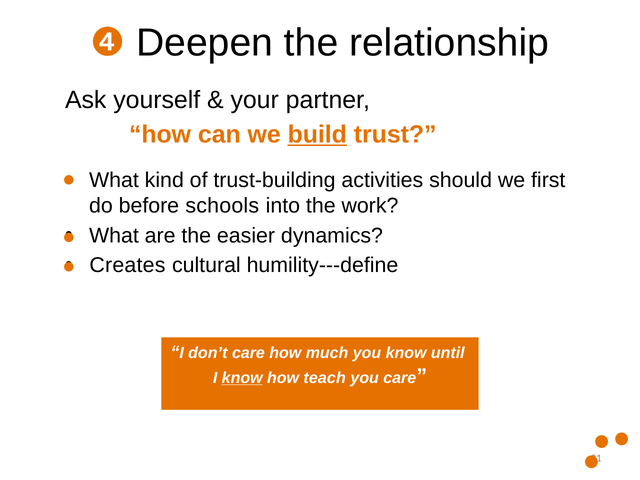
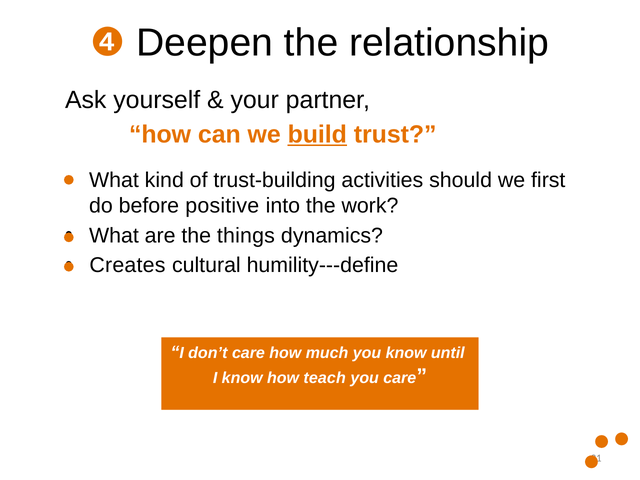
schools: schools -> positive (222, 206)
easier: easier -> things (246, 236)
know underline: present -> none (242, 378)
